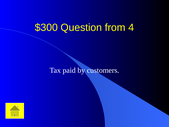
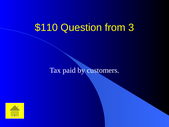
$300: $300 -> $110 (46, 27)
4: 4 -> 3 (131, 27)
